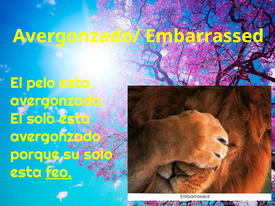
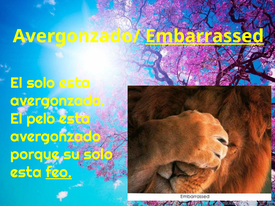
Embarrassed underline: none -> present (205, 36)
El pelo: pelo -> solo (41, 83)
El solo: solo -> pelo (41, 119)
